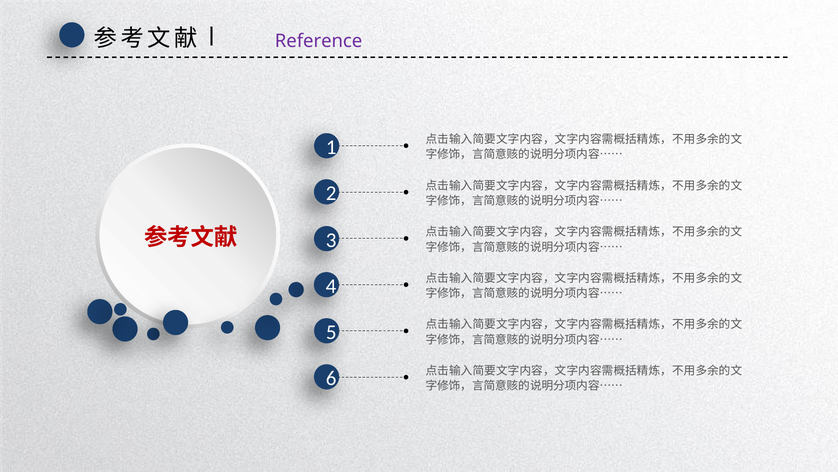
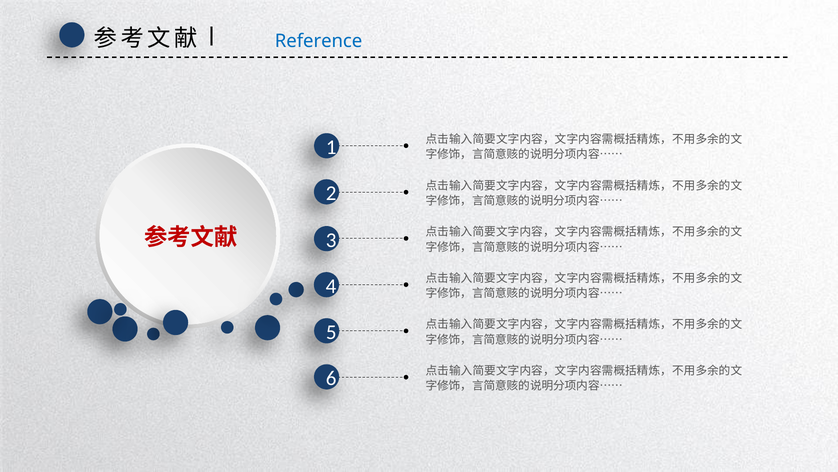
Reference colour: purple -> blue (319, 41)
